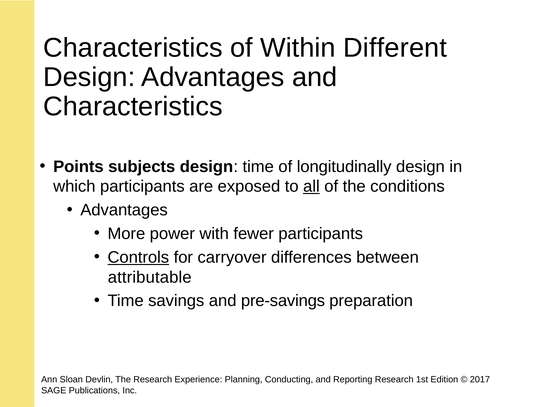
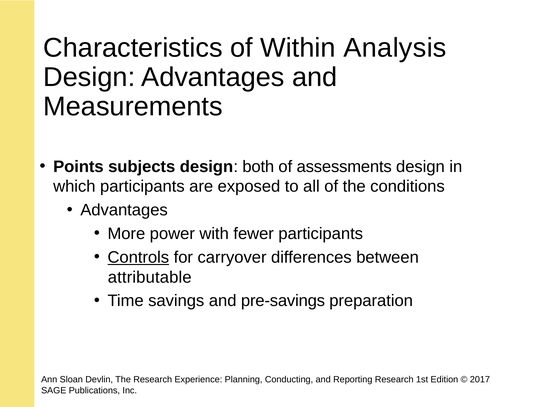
Different: Different -> Analysis (395, 48)
Characteristics: Characteristics -> Measurements (133, 107)
design time: time -> both (258, 167)
longitudinally: longitudinally -> assessments (344, 167)
all underline: present -> none (311, 187)
